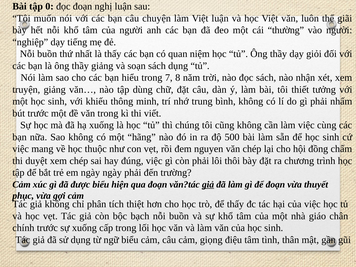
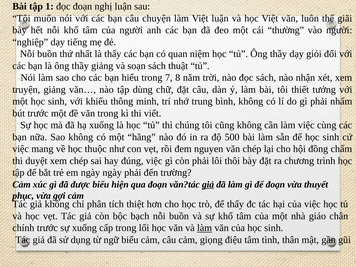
0: 0 -> 1 (49, 6)
sách dụng: dụng -> thuật (178, 66)
làm underline: none -> present (205, 228)
